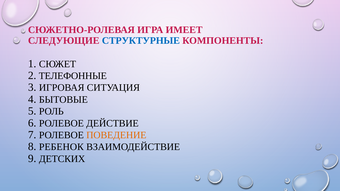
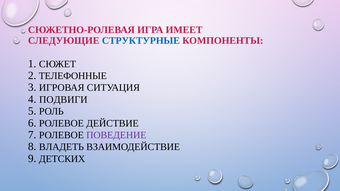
БЫТОВЫЕ: БЫТОВЫЕ -> ПОДВИГИ (63, 100)
ПОВЕДЕНИЕ colour: orange -> purple (116, 135)
РЕБЕНОК: РЕБЕНОК -> ВЛАДЕТЬ (61, 147)
